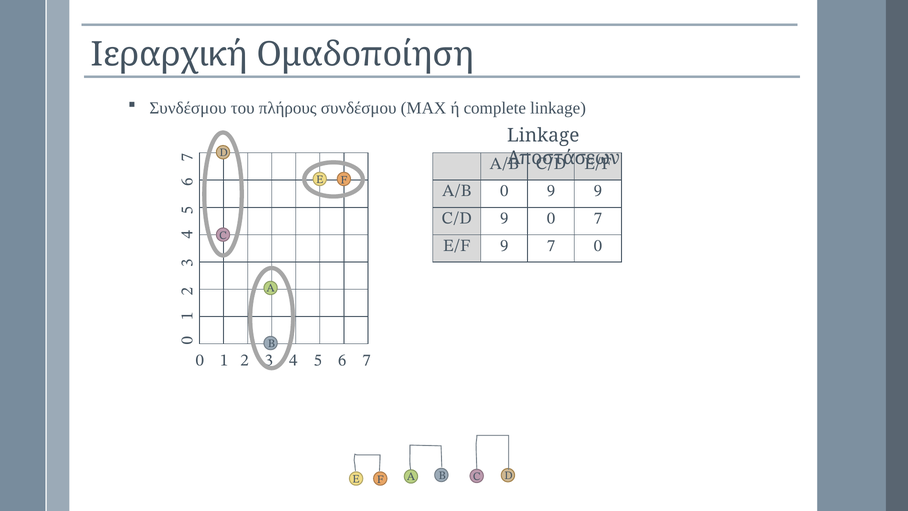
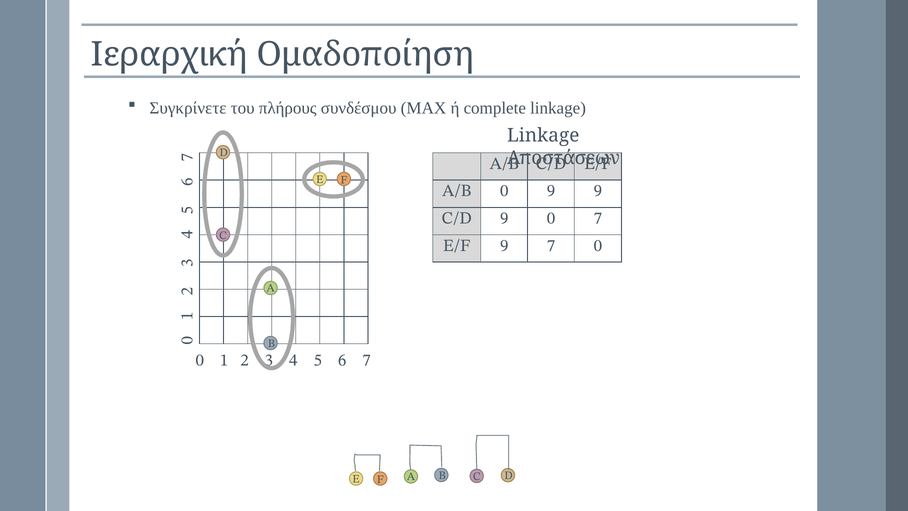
Συνδέσμου: Συνδέσμου -> Συγκρίνετε (188, 108)
